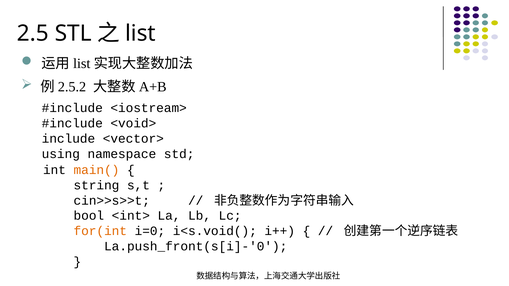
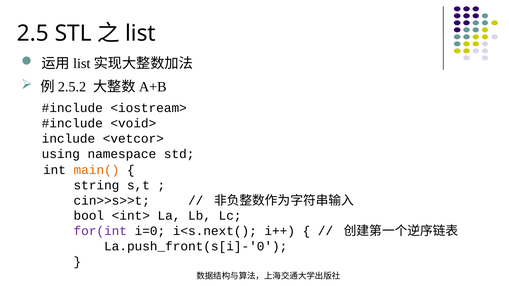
<vector>: <vector> -> <vetcor> (133, 139)
for(int colour: orange -> purple (100, 231)
i<s.void(: i<s.void( -> i<s.next( (215, 231)
